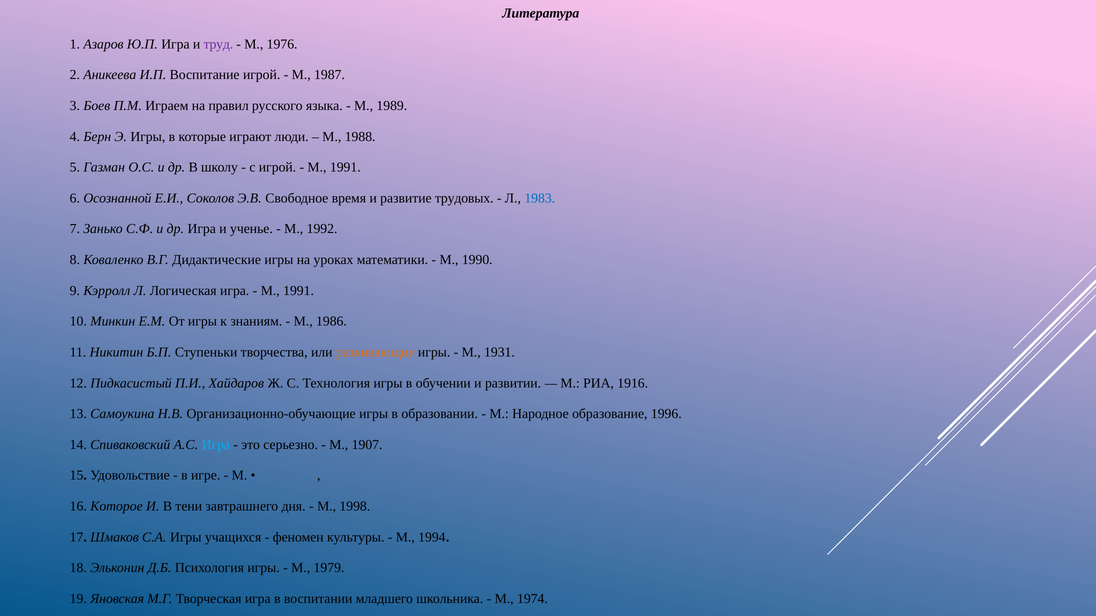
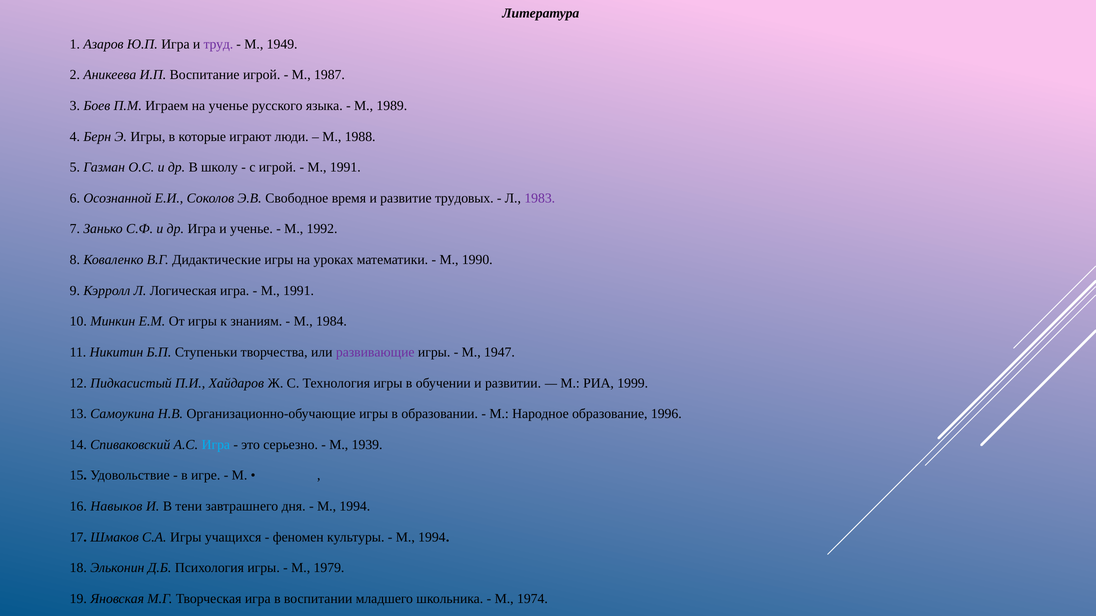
1976: 1976 -> 1949 (282, 44)
на правил: правил -> ученье (229, 106)
1983 colour: blue -> purple (540, 198)
1986: 1986 -> 1984 (331, 322)
развивающие colour: orange -> purple (375, 352)
1931: 1931 -> 1947 (499, 352)
1916: 1916 -> 1999 (633, 383)
1907: 1907 -> 1939 (367, 445)
Которое: Которое -> Навыков (116, 507)
1998: 1998 -> 1994 (355, 507)
